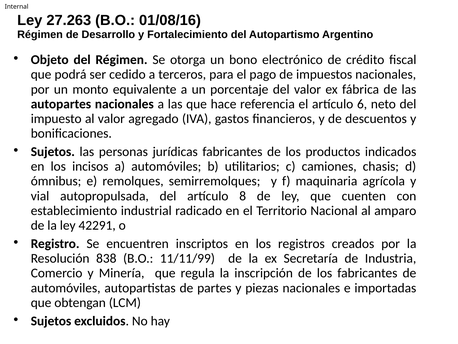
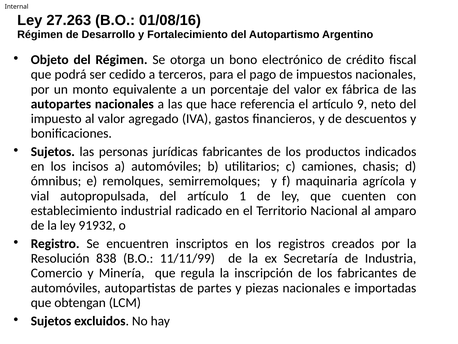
6: 6 -> 9 (362, 104)
8: 8 -> 1 (243, 196)
42291: 42291 -> 91932 (97, 225)
